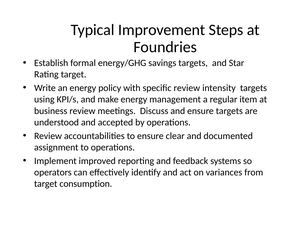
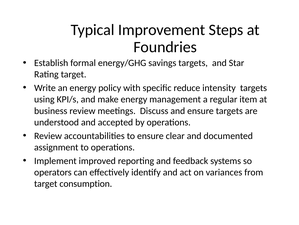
specific review: review -> reduce (187, 88)
